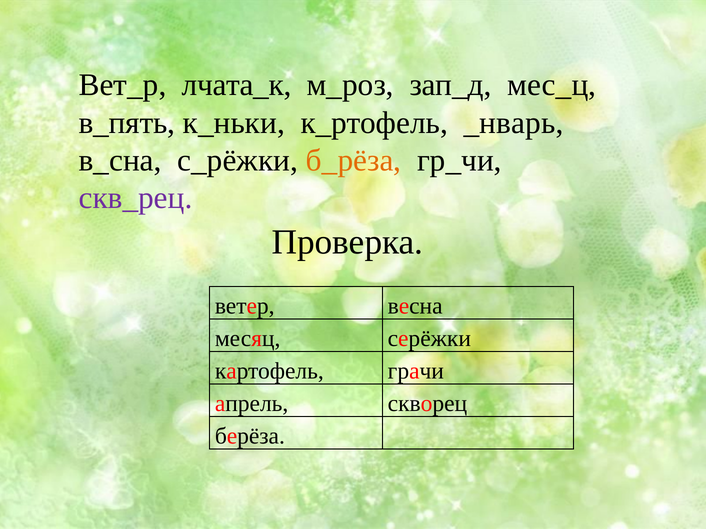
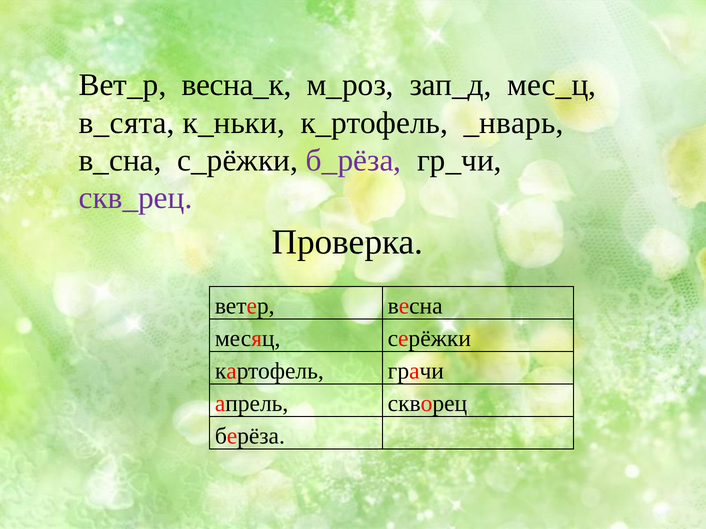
лчата_к: лчата_к -> весна_к (237, 85)
в_пять: в_пять -> в_сята (127, 123)
б_рёза colour: orange -> purple (354, 160)
